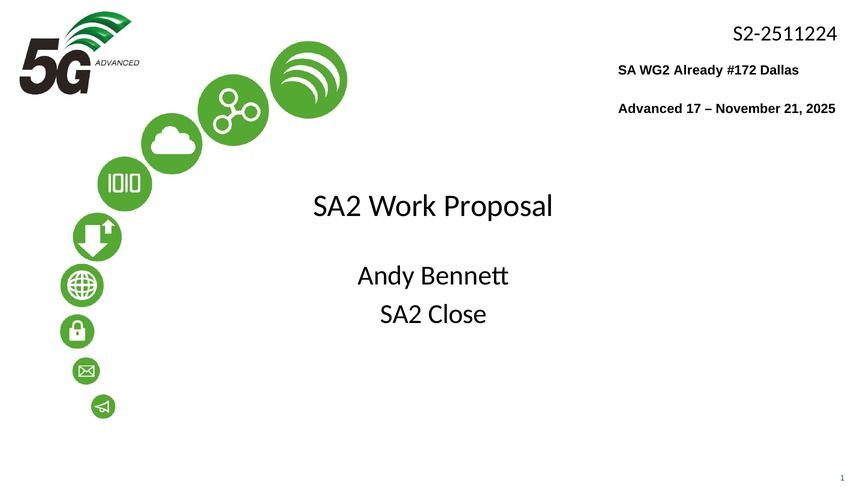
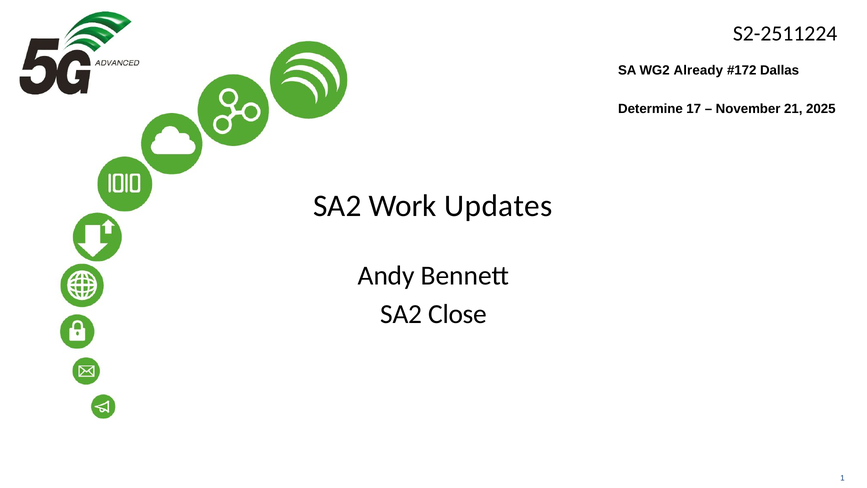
Advanced: Advanced -> Determine (650, 109)
Proposal: Proposal -> Updates (498, 206)
